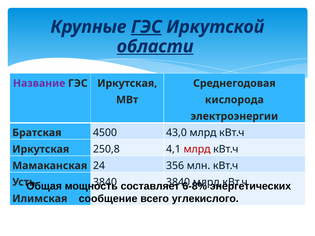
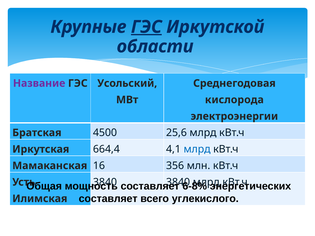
области underline: present -> none (155, 47)
ГЭС Иркутская: Иркутская -> Усольский (127, 83)
43,0: 43,0 -> 25,6 (176, 133)
250,8: 250,8 -> 664,4 (106, 149)
млрд colour: red -> blue (197, 149)
24: 24 -> 16 (99, 166)
сообщение: сообщение -> составляет (108, 199)
